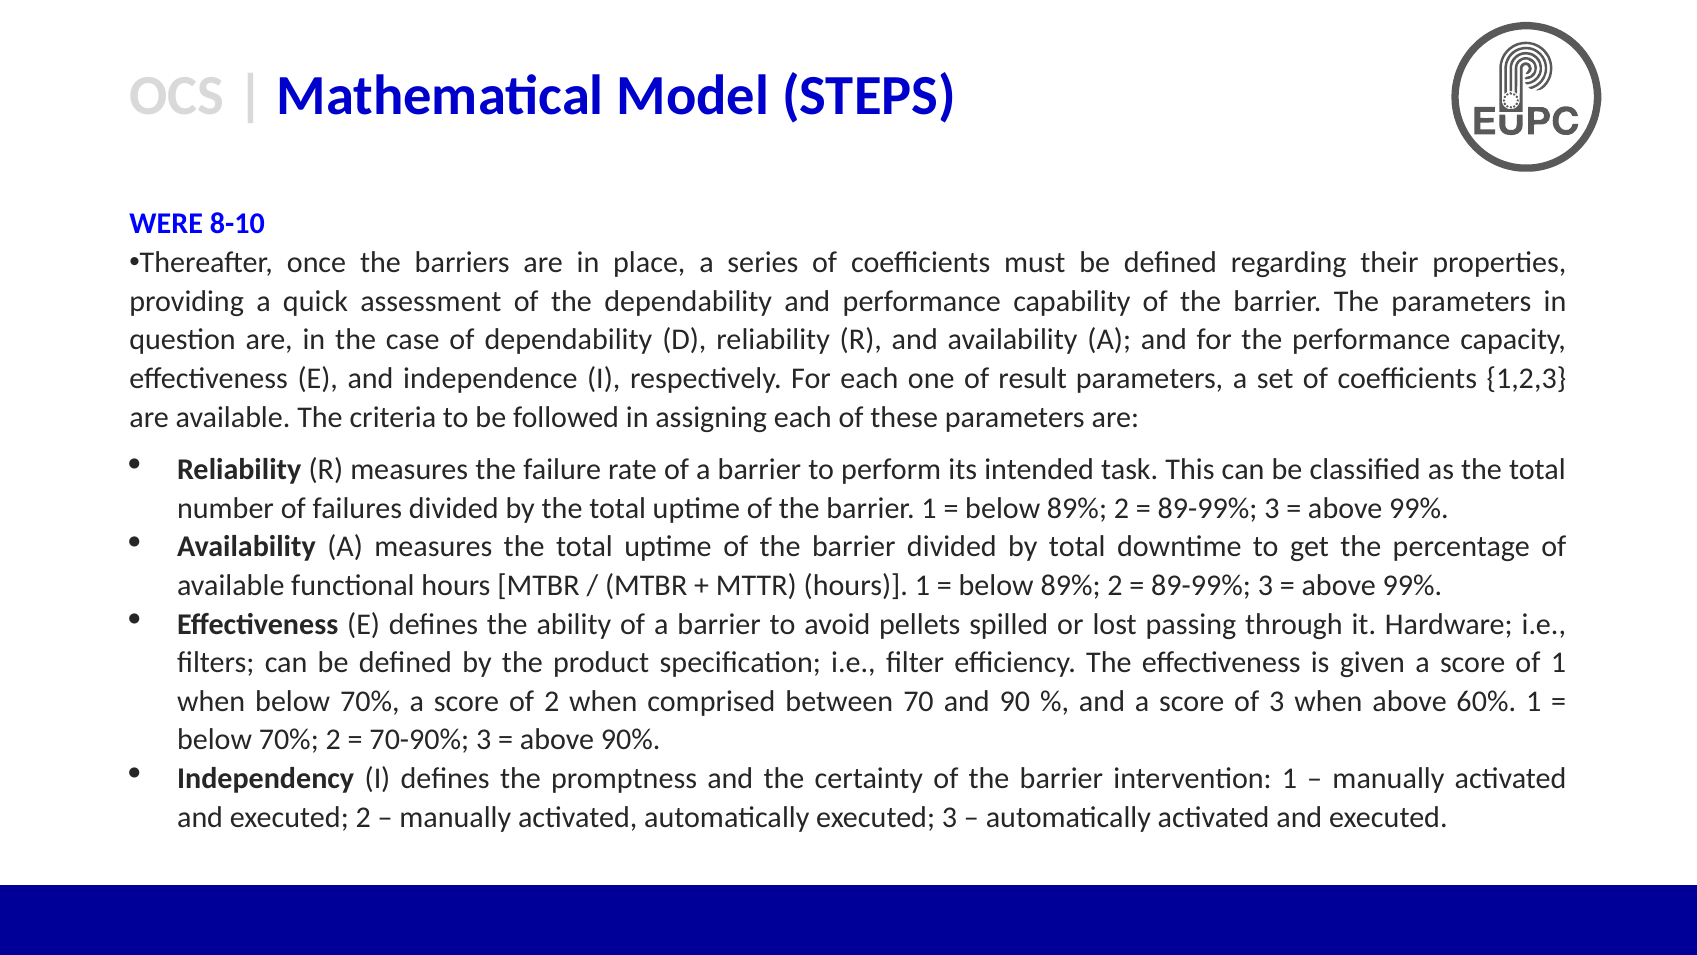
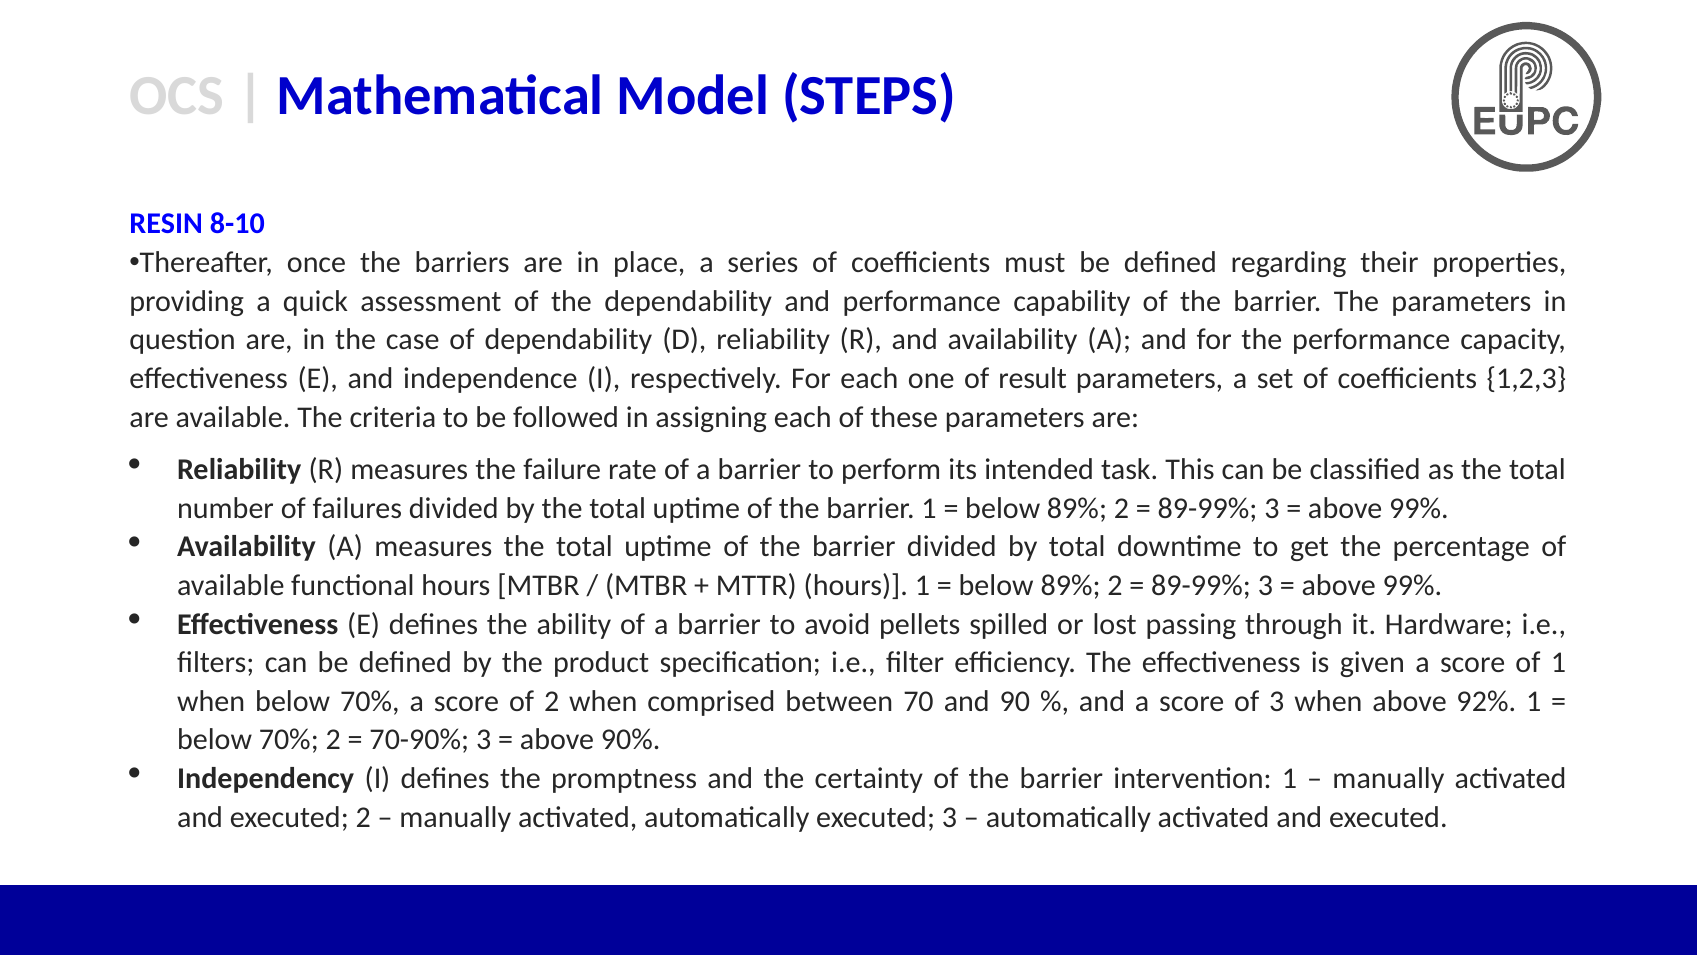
WERE: WERE -> RESIN (166, 223)
60%: 60% -> 92% (1486, 701)
